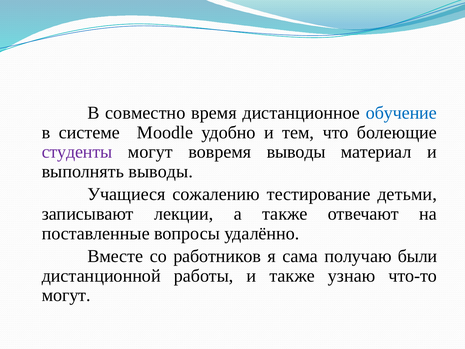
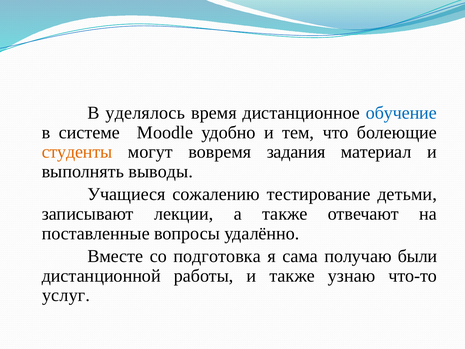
совместно: совместно -> уделялось (145, 113)
студенты colour: purple -> orange (77, 152)
вовремя выводы: выводы -> задания (296, 152)
работников: работников -> подготовка (217, 256)
могут: могут -> услуг (66, 295)
